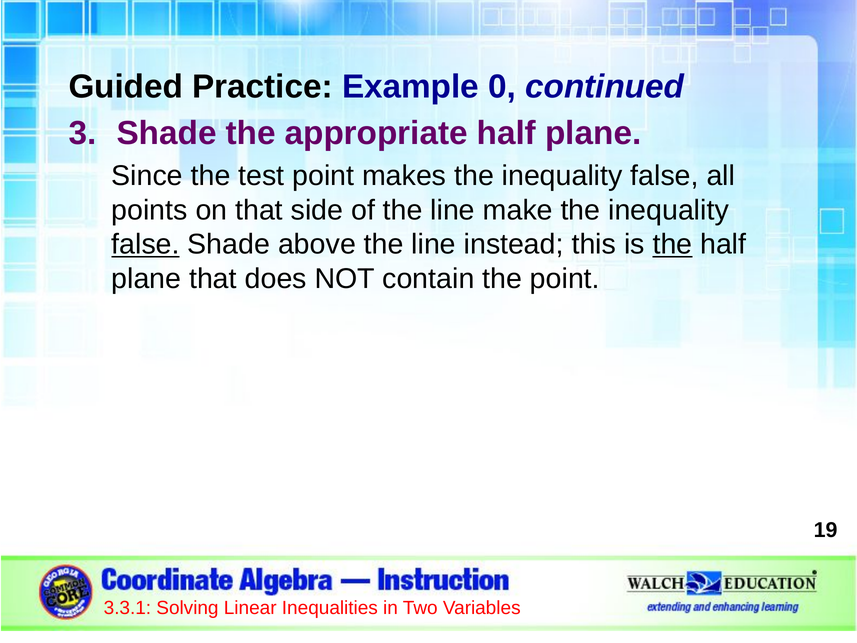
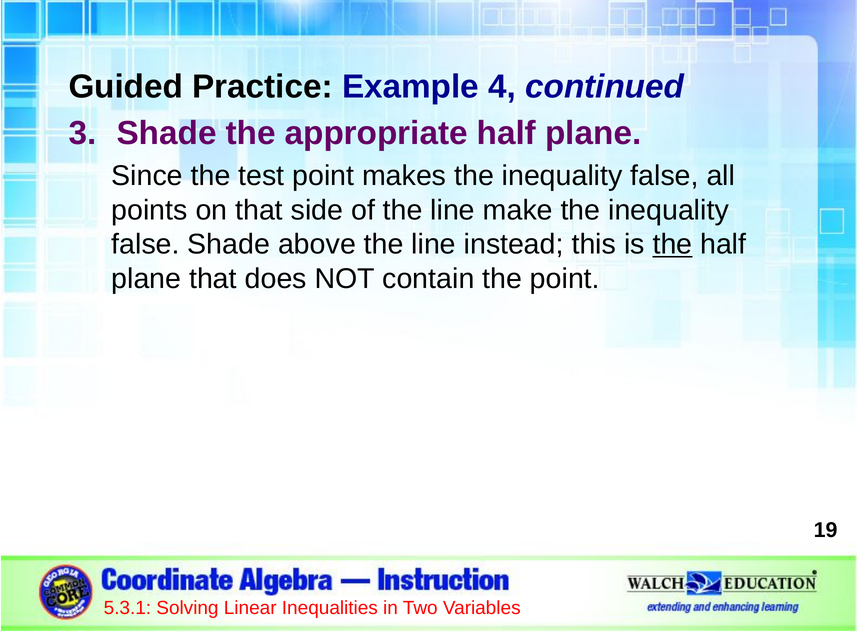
0: 0 -> 4 (502, 87)
false underline: present -> none (146, 244)
3.3.1: 3.3.1 -> 5.3.1 (127, 608)
